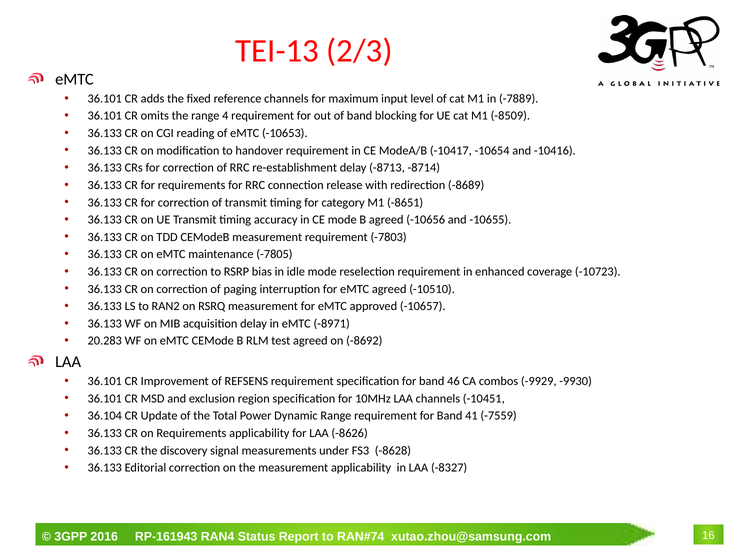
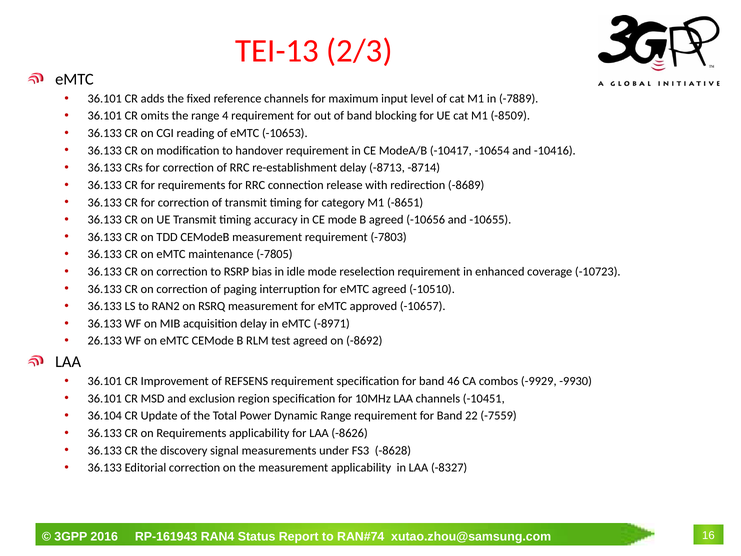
20.283: 20.283 -> 26.133 (105, 341)
41: 41 -> 22 (471, 416)
